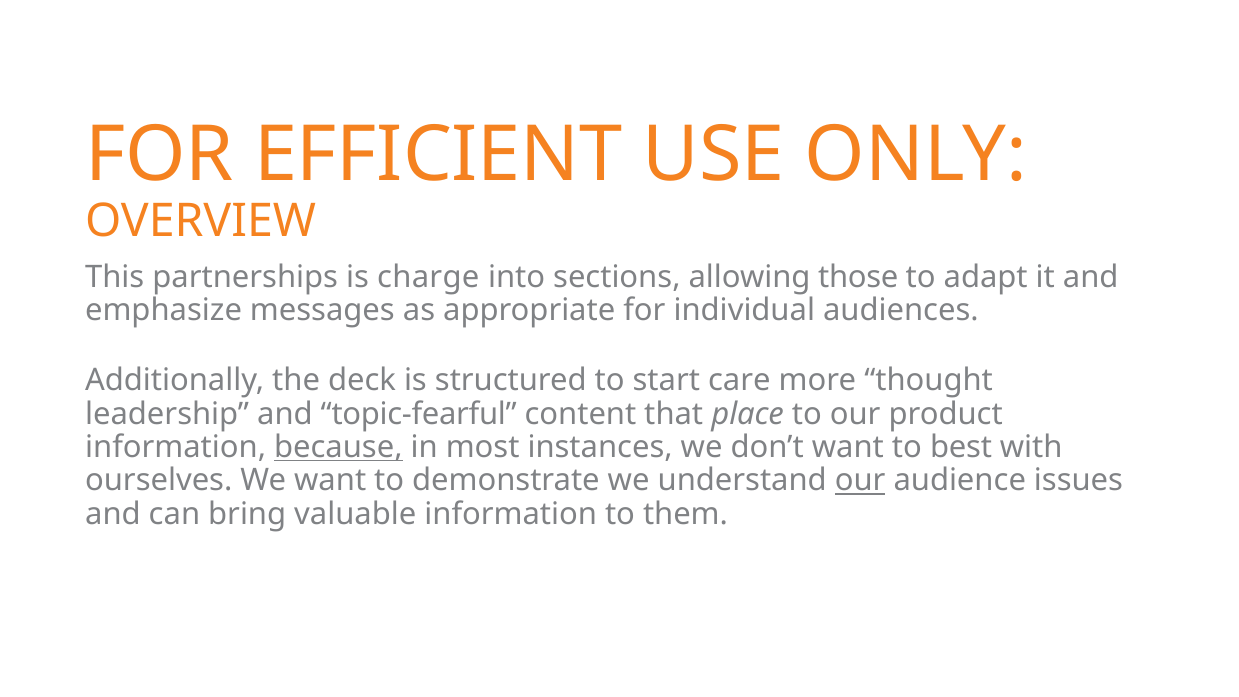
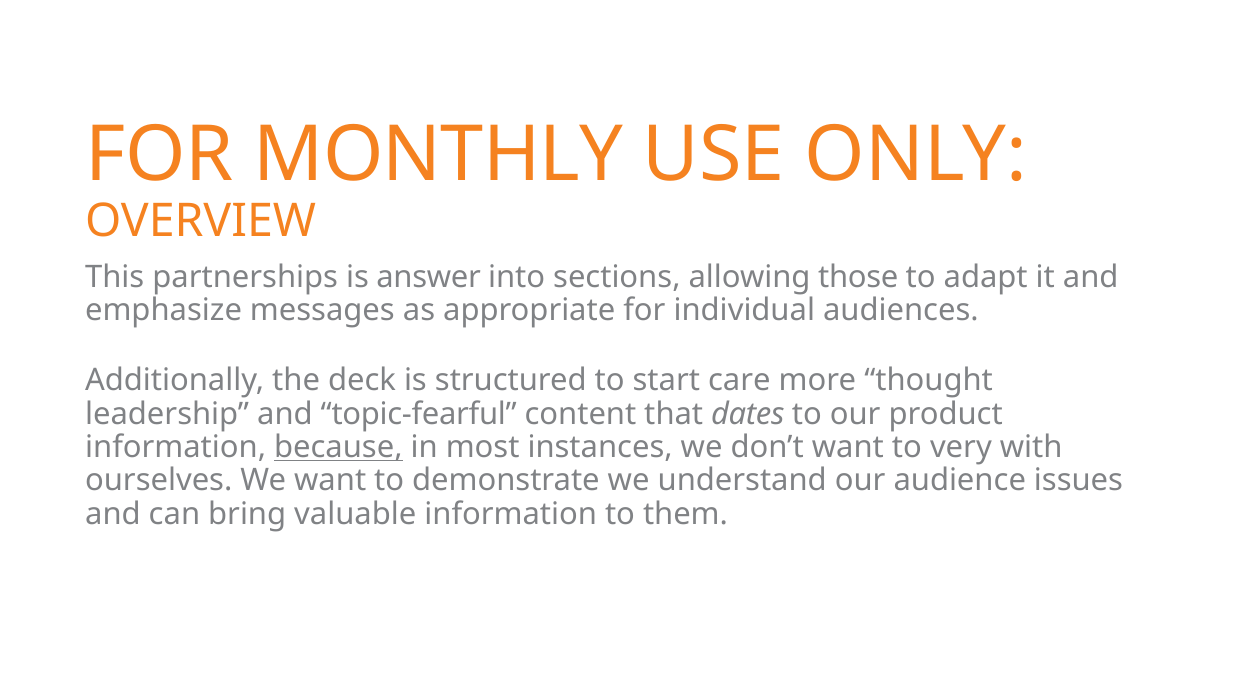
EFFICIENT: EFFICIENT -> MONTHLY (439, 155)
charge: charge -> answer (429, 277)
place: place -> dates (748, 414)
best: best -> very (961, 447)
our underline: present -> none (860, 481)
